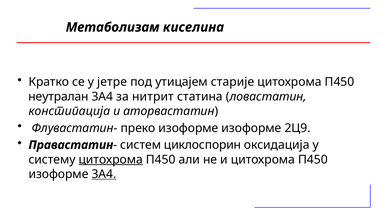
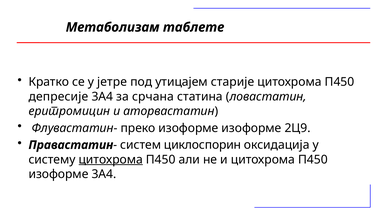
киселина: киселина -> таблете (194, 27)
неутралан: неутралан -> депресије (58, 96)
нитрит: нитрит -> срчана (153, 96)
констипација: констипација -> еритромицин (69, 111)
3А4 underline: present -> none (104, 174)
